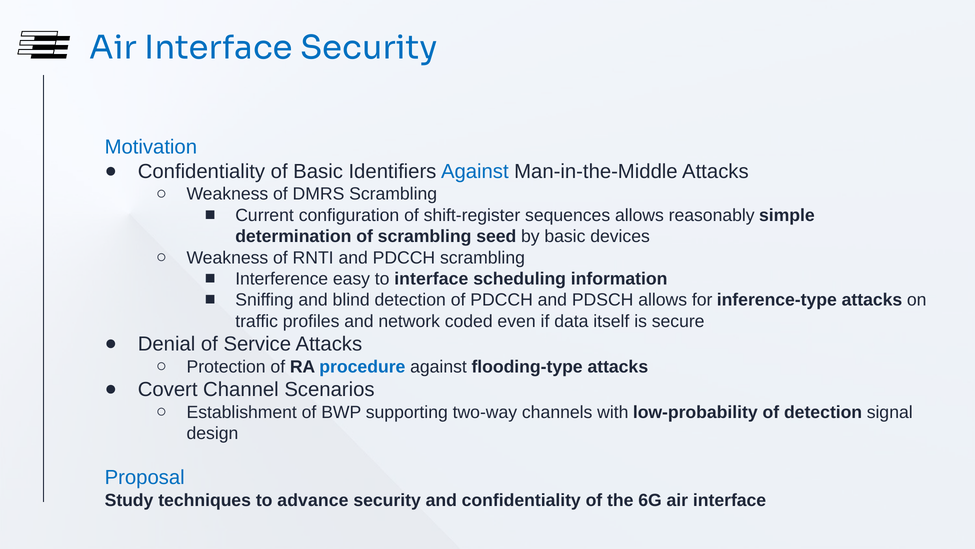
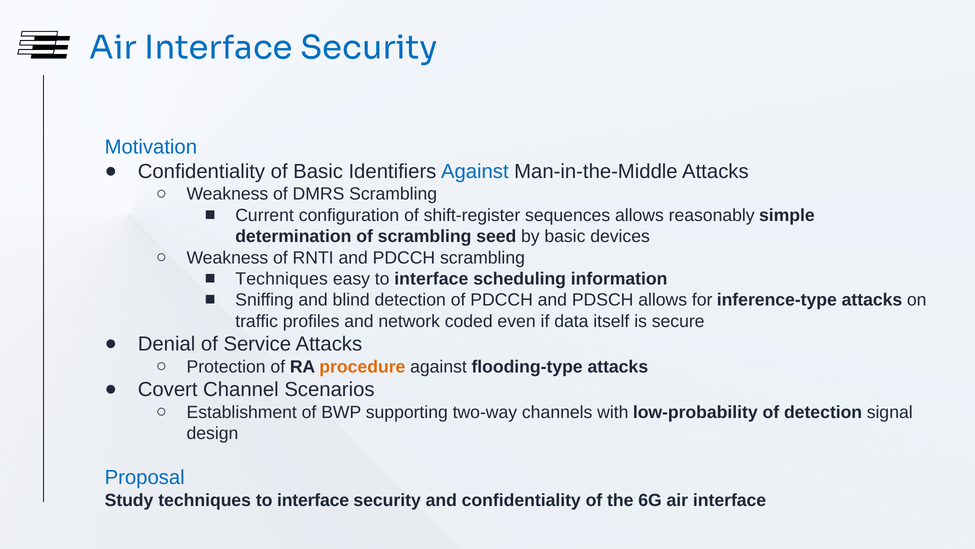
Interference: Interference -> Techniques (282, 279)
procedure colour: blue -> orange (362, 366)
techniques to advance: advance -> interface (313, 500)
